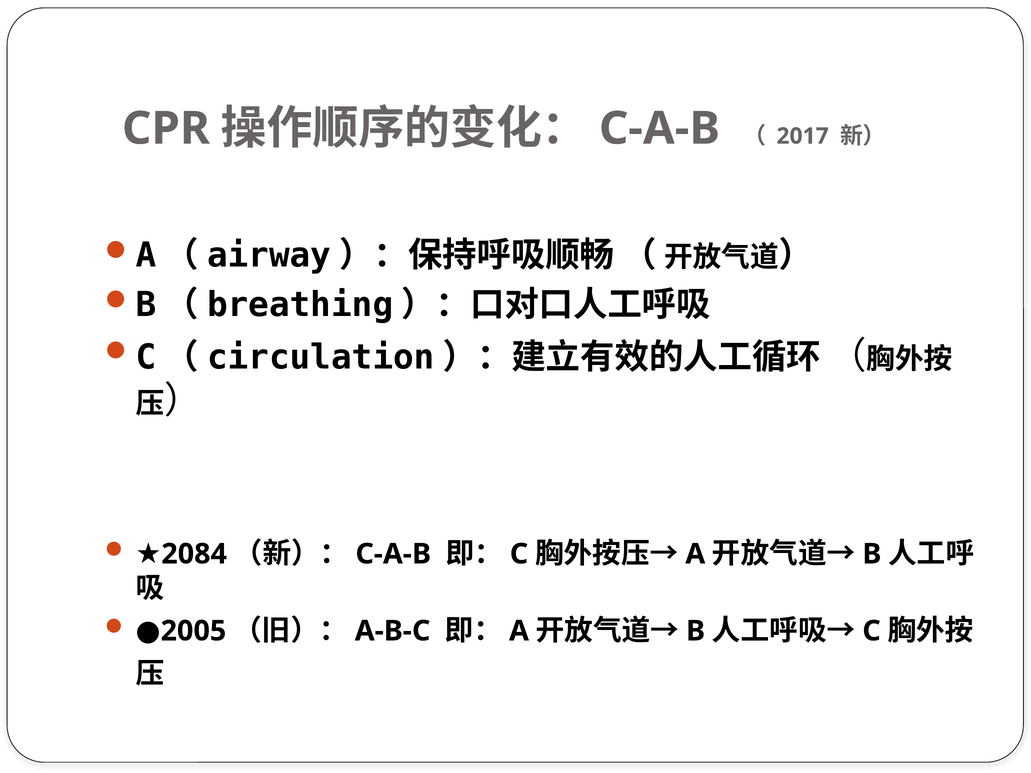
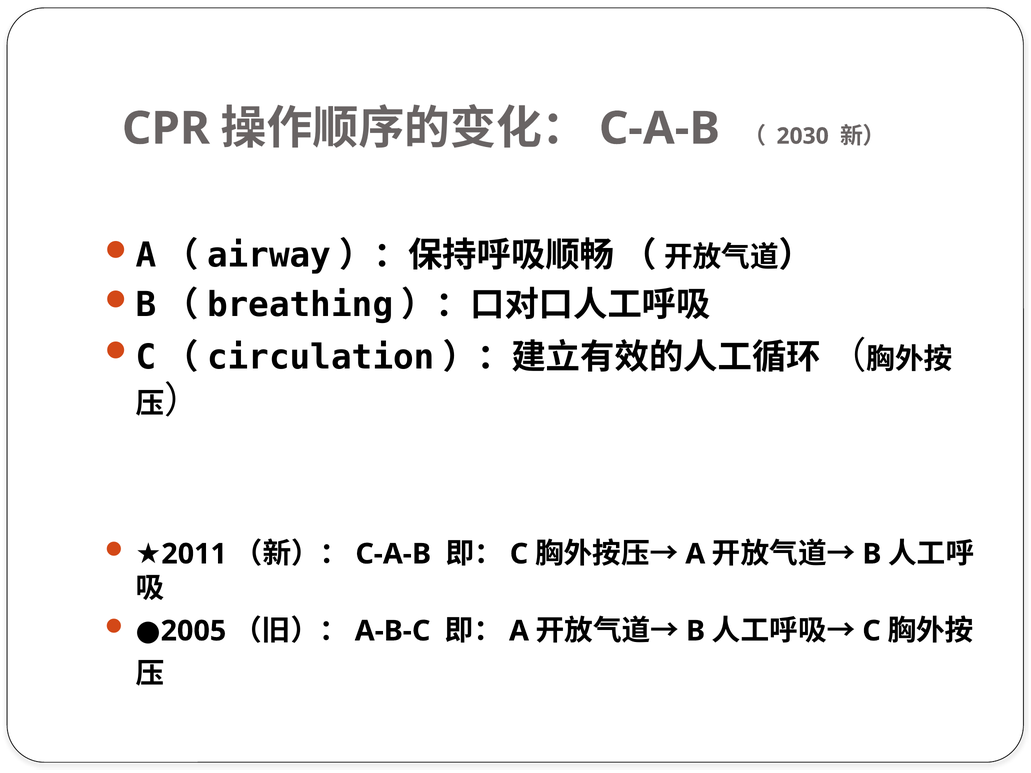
2017: 2017 -> 2030 (803, 136)
2084: 2084 -> 2011 (194, 554)
